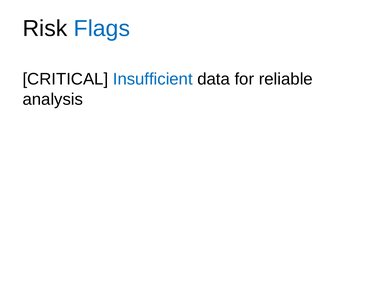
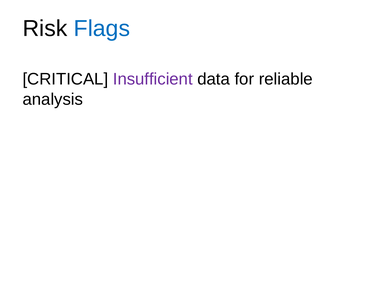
Insufficient colour: blue -> purple (153, 79)
